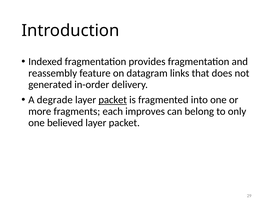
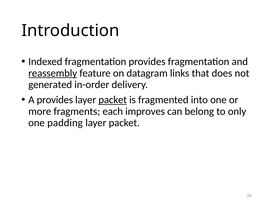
reassembly underline: none -> present (53, 73)
A degrade: degrade -> provides (55, 100)
believed: believed -> padding (65, 123)
